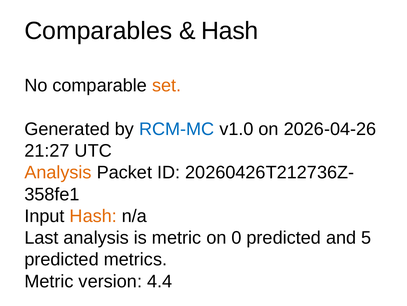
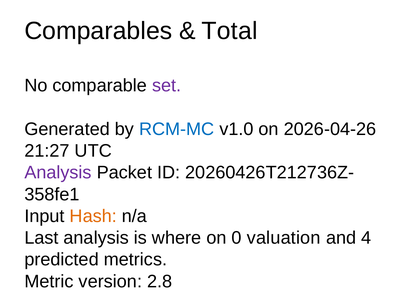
Hash: Hash -> Total (229, 31)
set colour: orange -> purple (167, 85)
Analysis colour: orange -> purple (58, 172)
is metric: metric -> where (177, 237)
0 predicted: predicted -> valuation (284, 237)
5: 5 -> 4 (366, 237)
4.4: 4.4 -> 2.8 (160, 281)
